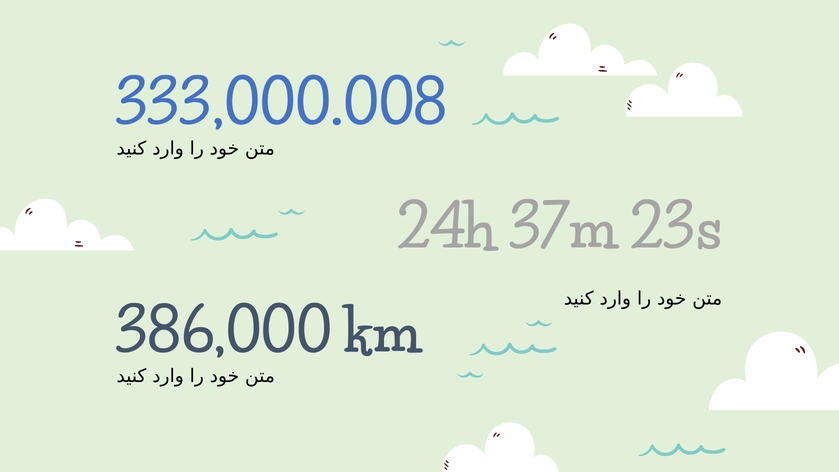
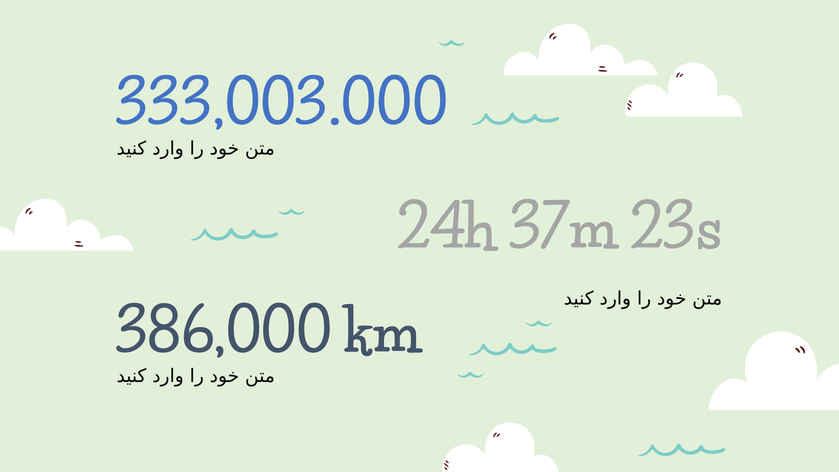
333,000.008: 333,000.008 -> 333,003.000 (282, 105)
